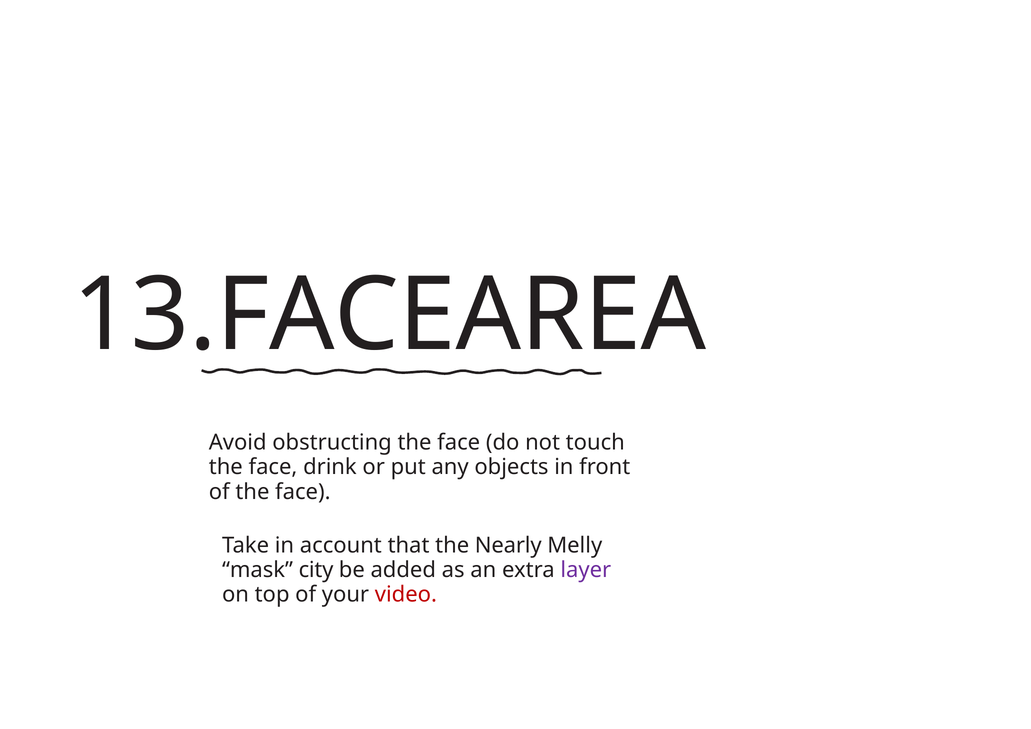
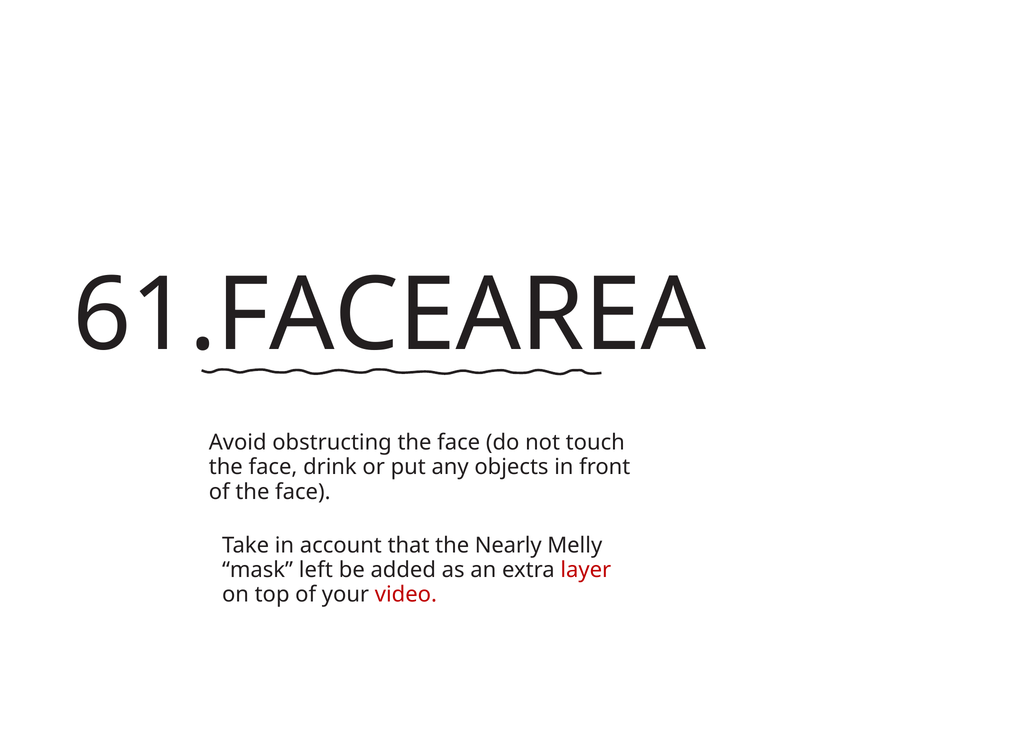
13.FACEAREA: 13.FACEAREA -> 61.FACEAREA (390, 315)
city: city -> left (316, 570)
layer colour: purple -> red (586, 570)
